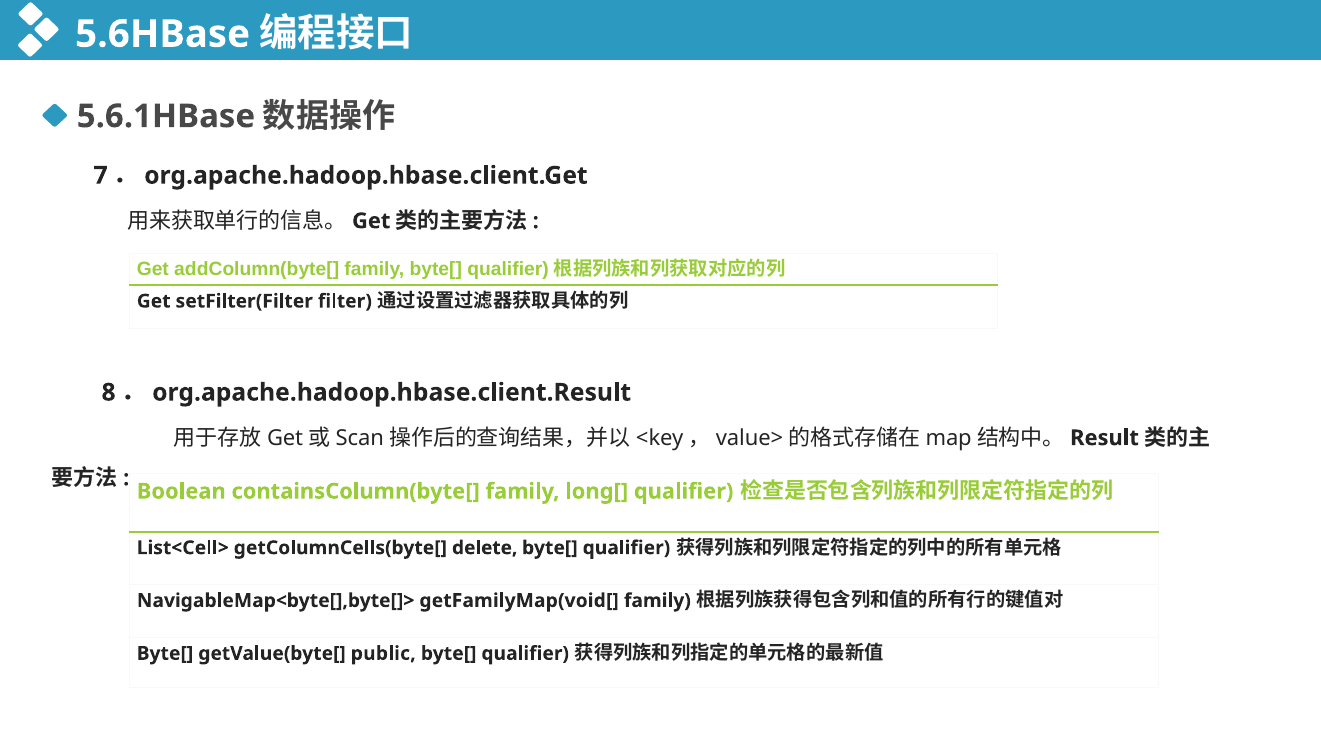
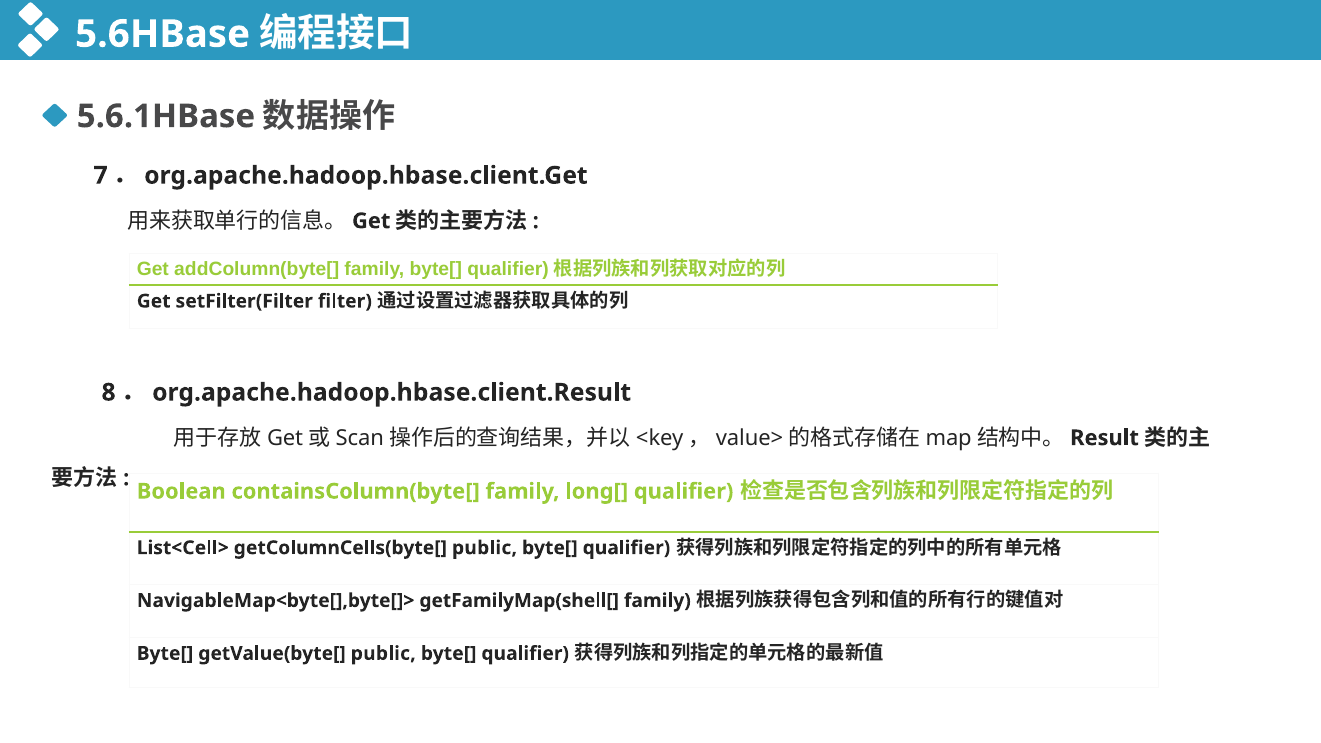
getColumnCells(byte[ delete: delete -> public (484, 548)
getFamilyMap(void[: getFamilyMap(void[ -> getFamilyMap(shell[ (519, 600)
